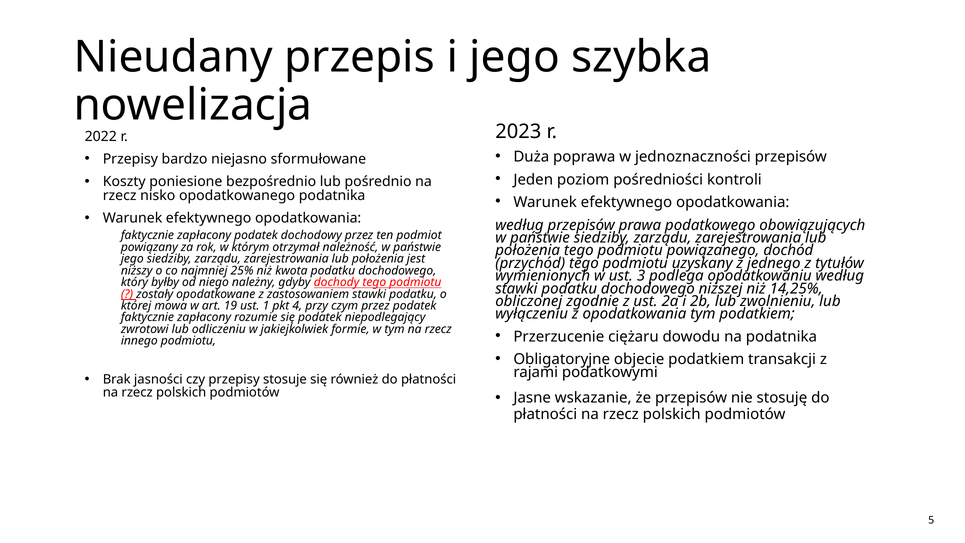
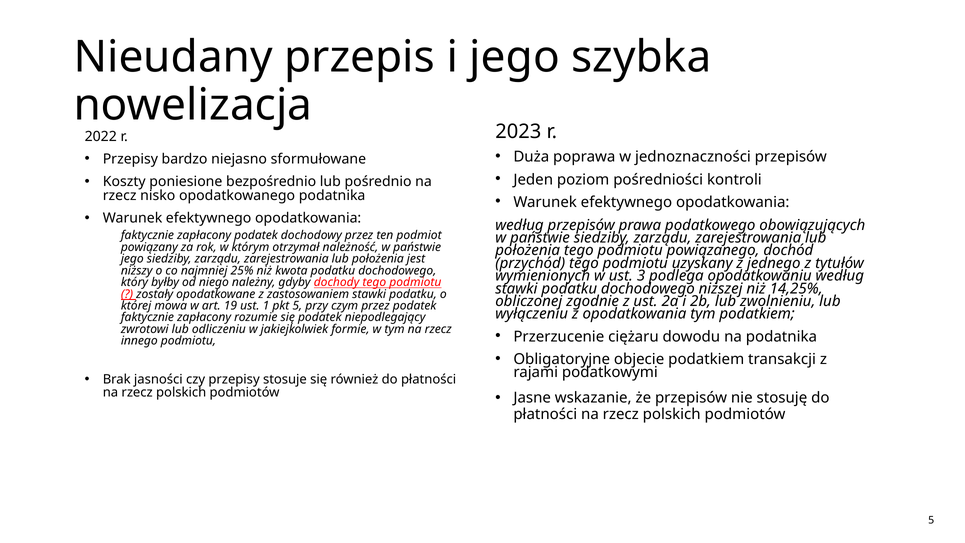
pkt 4: 4 -> 5 (297, 306)
